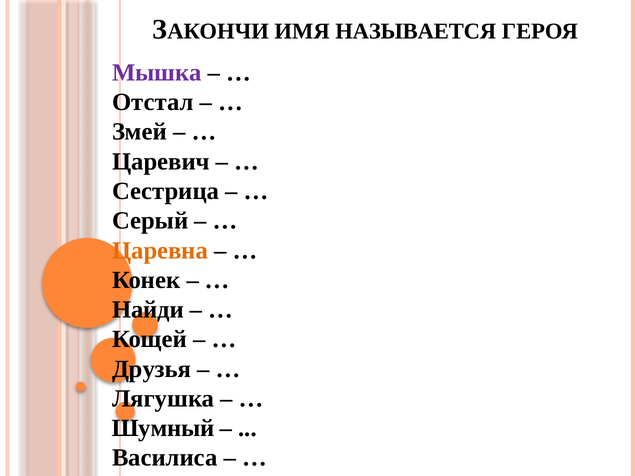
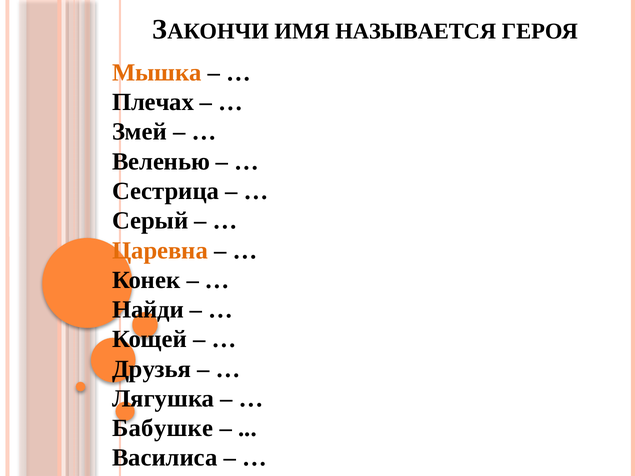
Мышка colour: purple -> orange (157, 73)
Отстал: Отстал -> Плечах (153, 102)
Царевич: Царевич -> Веленью (161, 162)
Шумный: Шумный -> Бабушке (163, 428)
